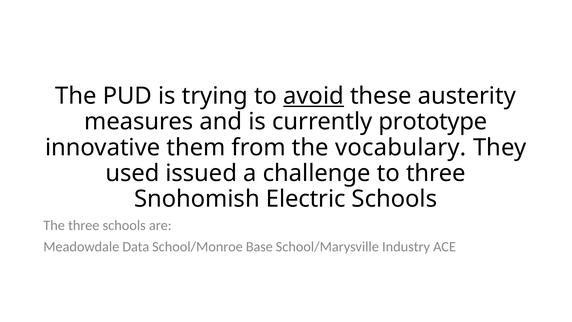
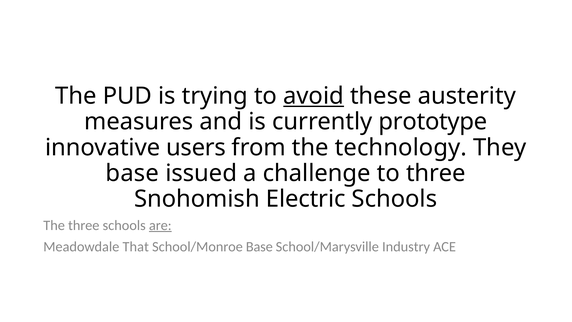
them: them -> users (196, 147)
vocabulary: vocabulary -> technology (401, 147)
used: used -> base (132, 173)
are underline: none -> present (160, 225)
Data: Data -> That (136, 247)
